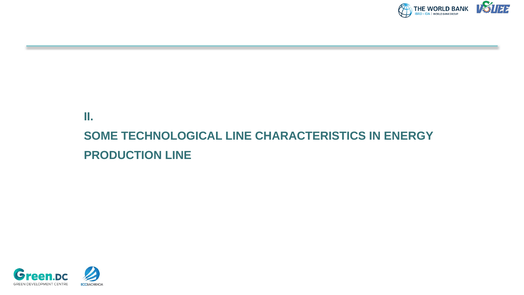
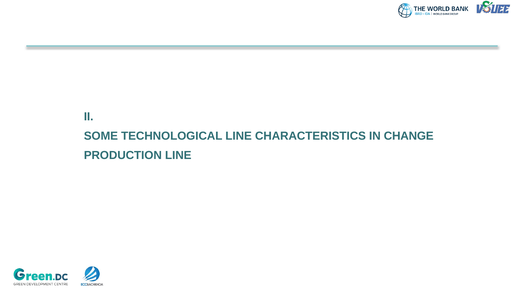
ENERGY: ENERGY -> CHANGE (409, 136)
